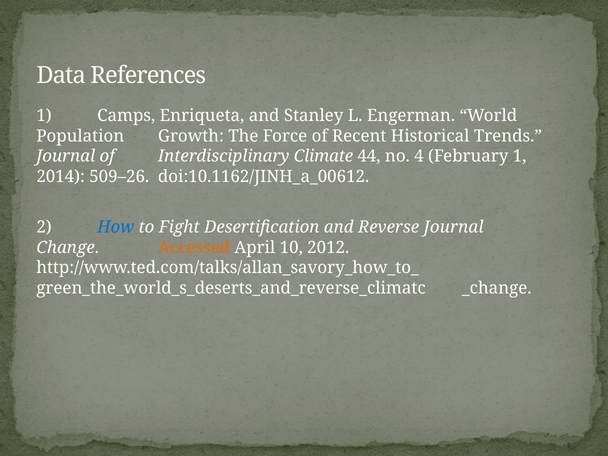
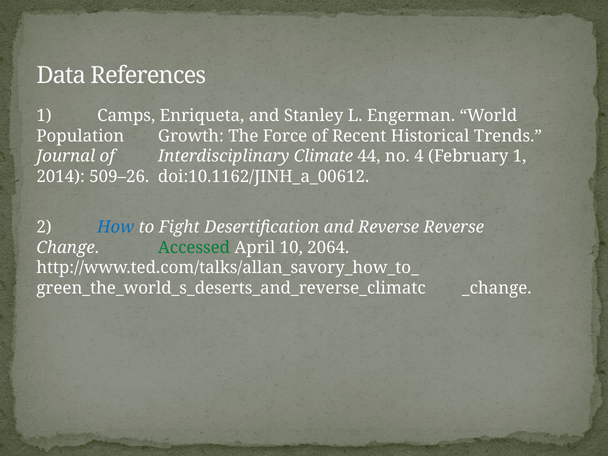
Reverse Journal: Journal -> Reverse (454, 227)
Accessed colour: orange -> green (194, 248)
2012: 2012 -> 2064 (328, 248)
